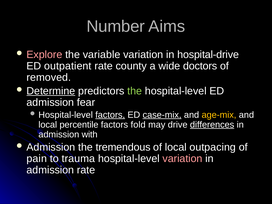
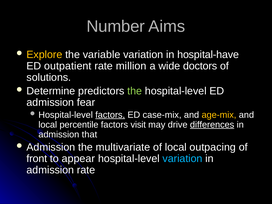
Explore colour: pink -> yellow (44, 55)
hospital-drive: hospital-drive -> hospital-have (208, 55)
county: county -> million (131, 66)
removed: removed -> solutions (49, 77)
Determine underline: present -> none (51, 91)
case-mix underline: present -> none (162, 115)
fold: fold -> visit (138, 125)
with: with -> that (89, 134)
tremendous: tremendous -> multivariate (123, 147)
pain: pain -> front (37, 159)
trauma: trauma -> appear (78, 159)
variation colour: pink -> light blue (183, 159)
